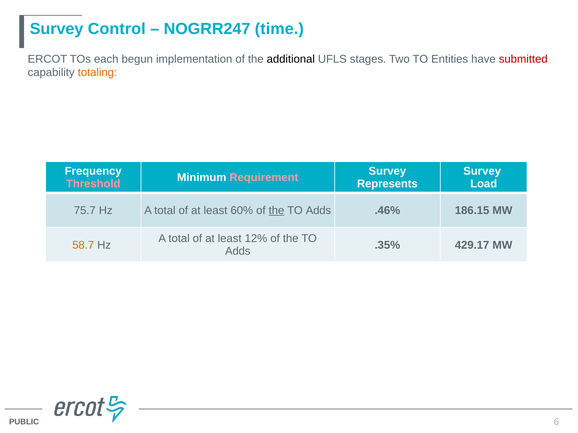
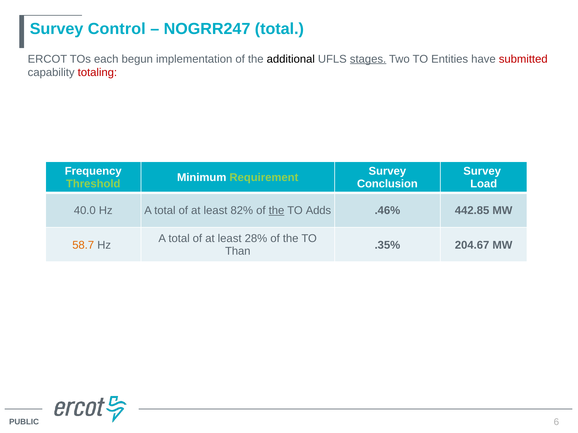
NOGRR247 time: time -> total (279, 29)
stages underline: none -> present (368, 59)
totaling colour: orange -> red (97, 73)
Requirement colour: pink -> light green (264, 178)
Threshold colour: pink -> light green (93, 184)
Represents: Represents -> Conclusion (387, 184)
75.7: 75.7 -> 40.0 (85, 211)
60%: 60% -> 82% (242, 211)
186.15: 186.15 -> 442.85 (472, 211)
12%: 12% -> 28% (256, 239)
429.17: 429.17 -> 204.67 (472, 245)
Adds: Adds -> Than (238, 251)
